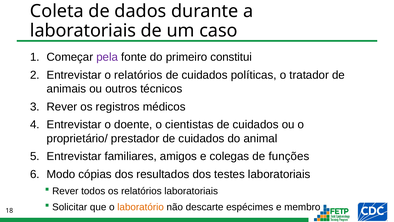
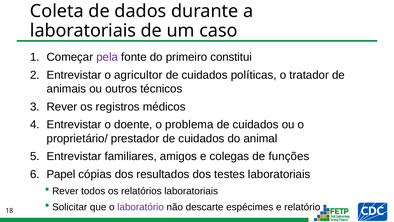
o relatórios: relatórios -> agricultor (138, 75)
cientistas: cientistas -> problema (189, 124)
Modo: Modo -> Papel (61, 174)
laboratório colour: orange -> purple (141, 207)
membro: membro -> relatório (302, 207)
